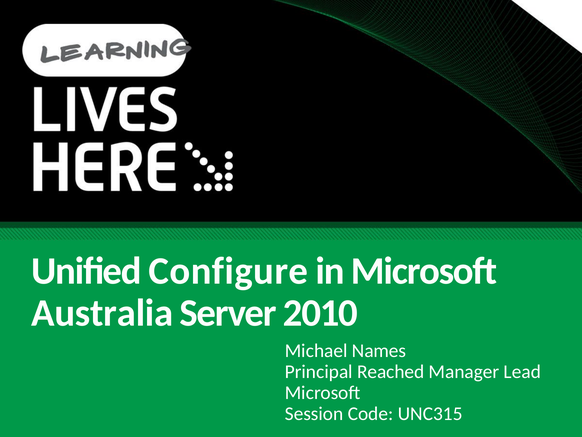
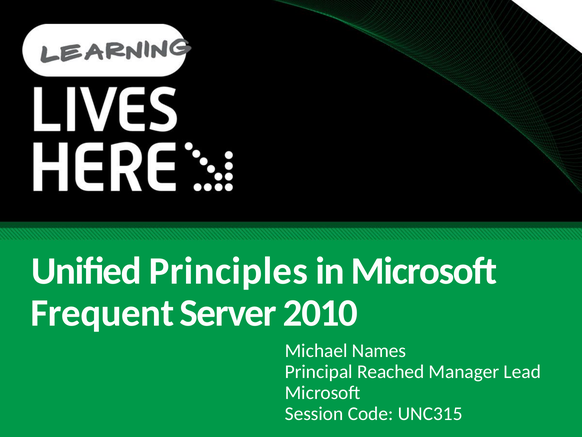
Configure: Configure -> Principles (228, 271)
Australia: Australia -> Frequent (102, 313)
